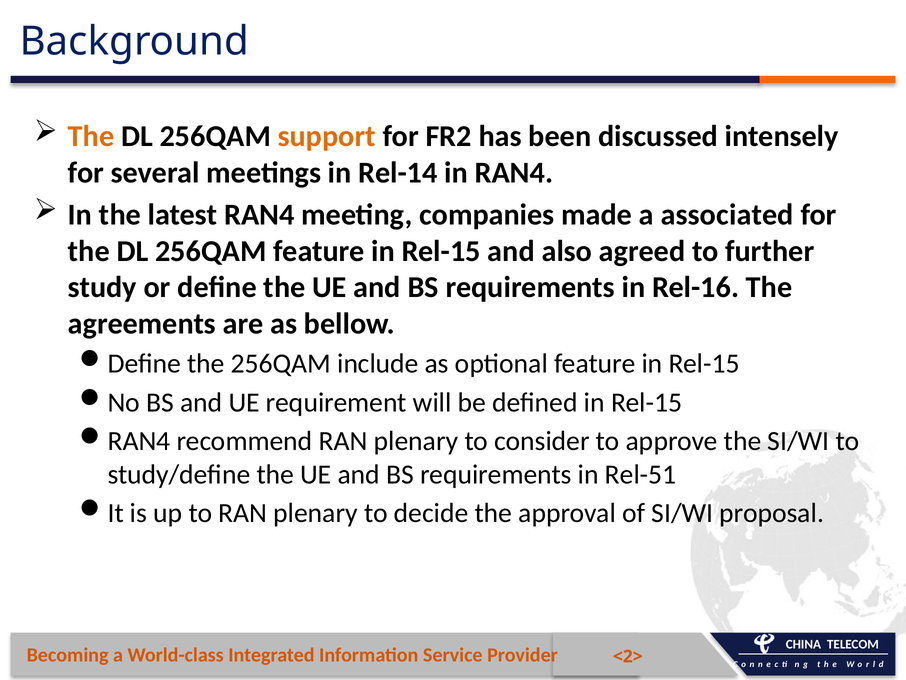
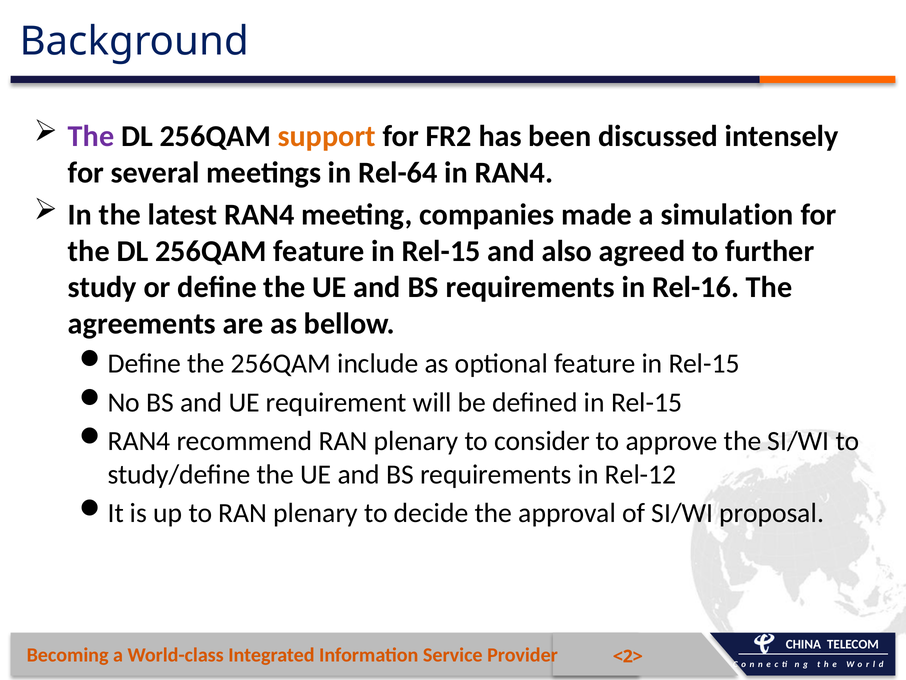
The colour: orange -> purple (91, 136)
Rel-14: Rel-14 -> Rel-64 (398, 172)
associated: associated -> simulation (727, 215)
Rel-51: Rel-51 -> Rel-12 (640, 474)
